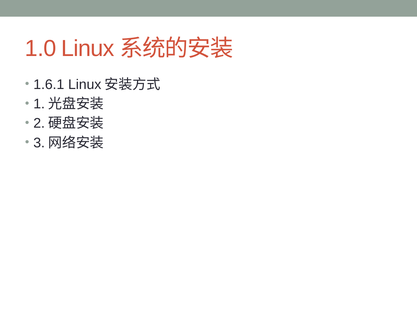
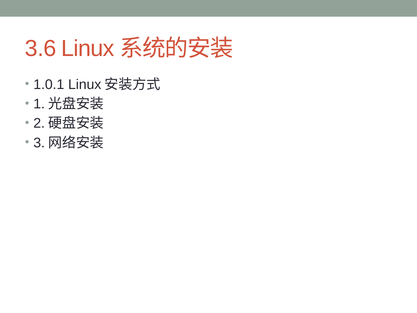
1.0: 1.0 -> 3.6 (41, 49)
1.6.1: 1.6.1 -> 1.0.1 (49, 84)
